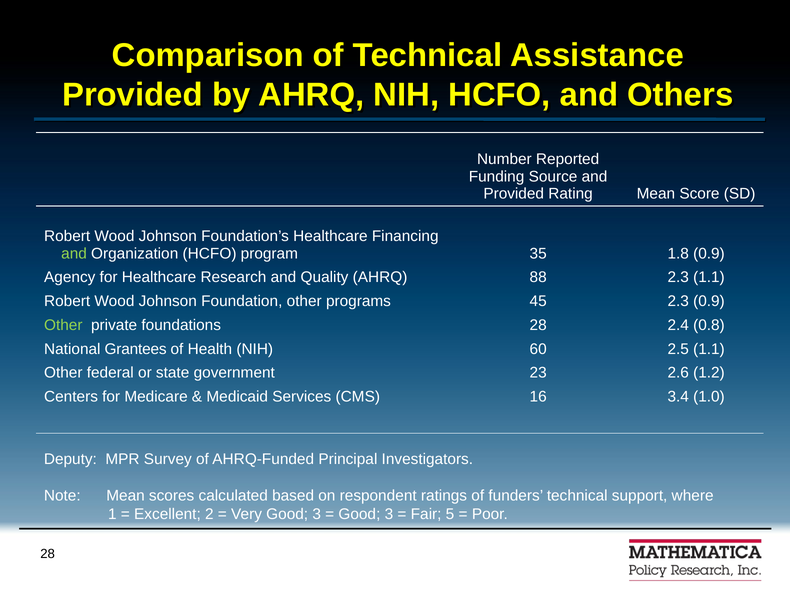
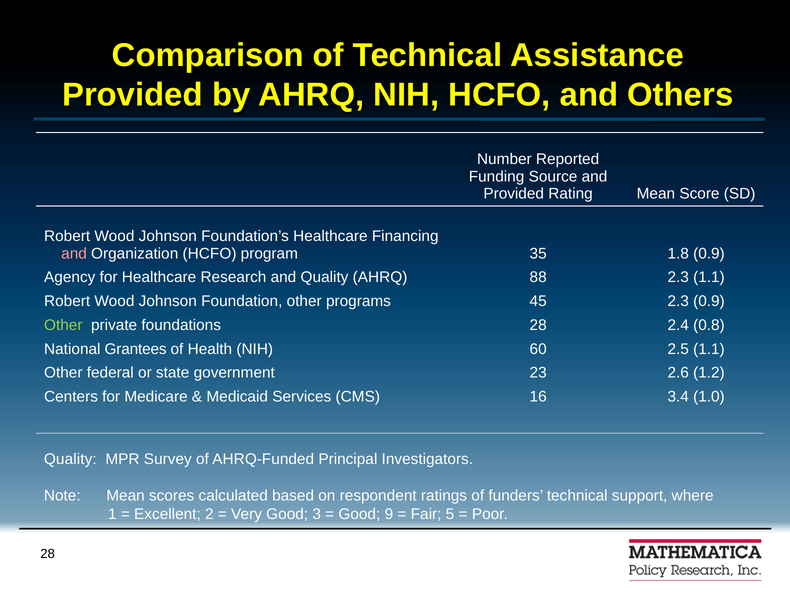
and colour: light green -> pink (74, 253)
Deputy: Deputy -> Quality (70, 459)
3: 3 -> 9 (389, 514)
